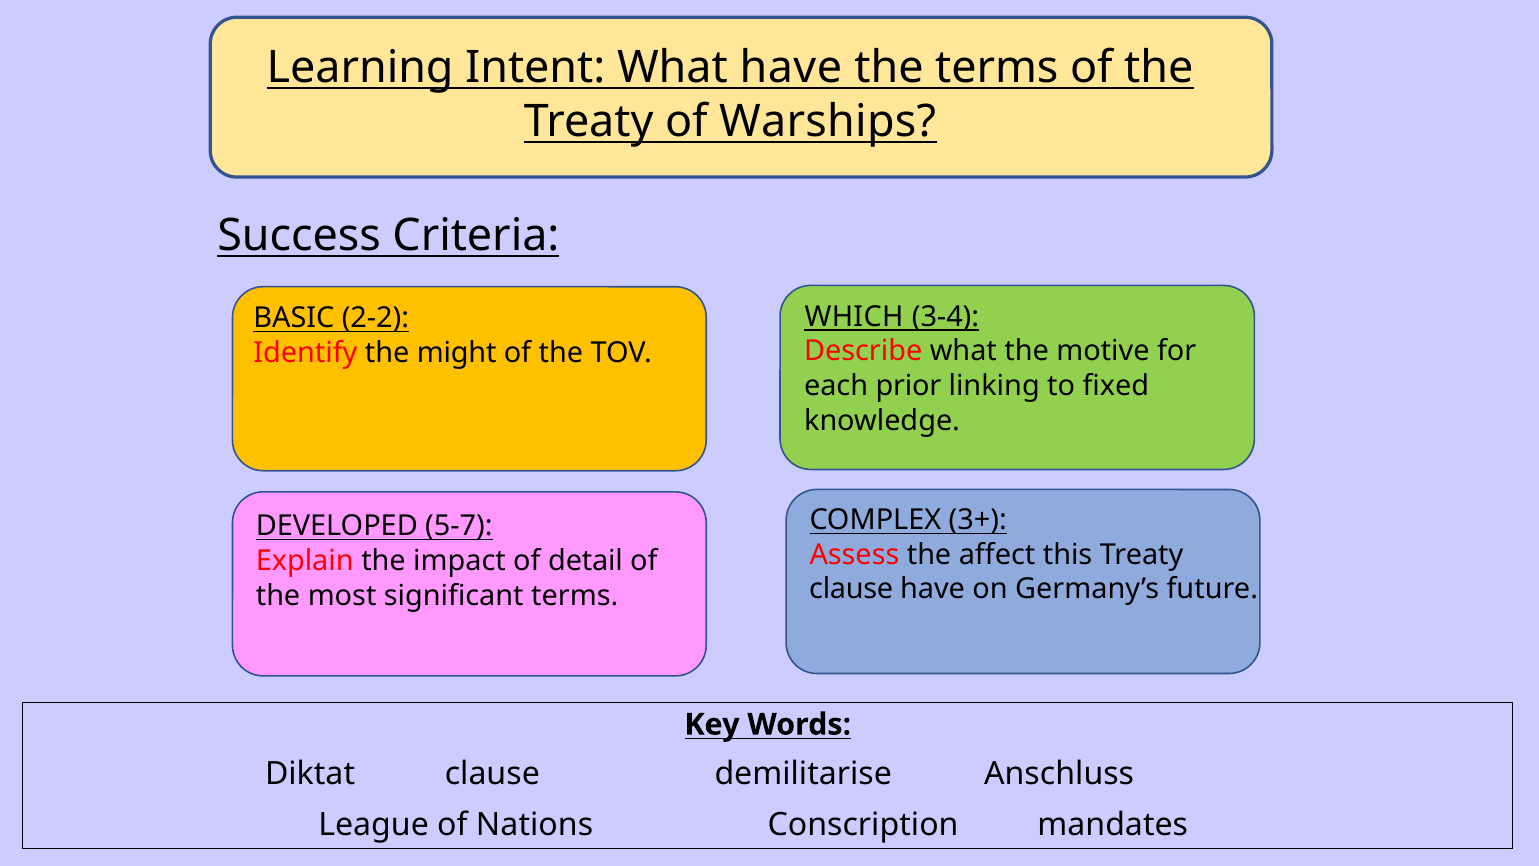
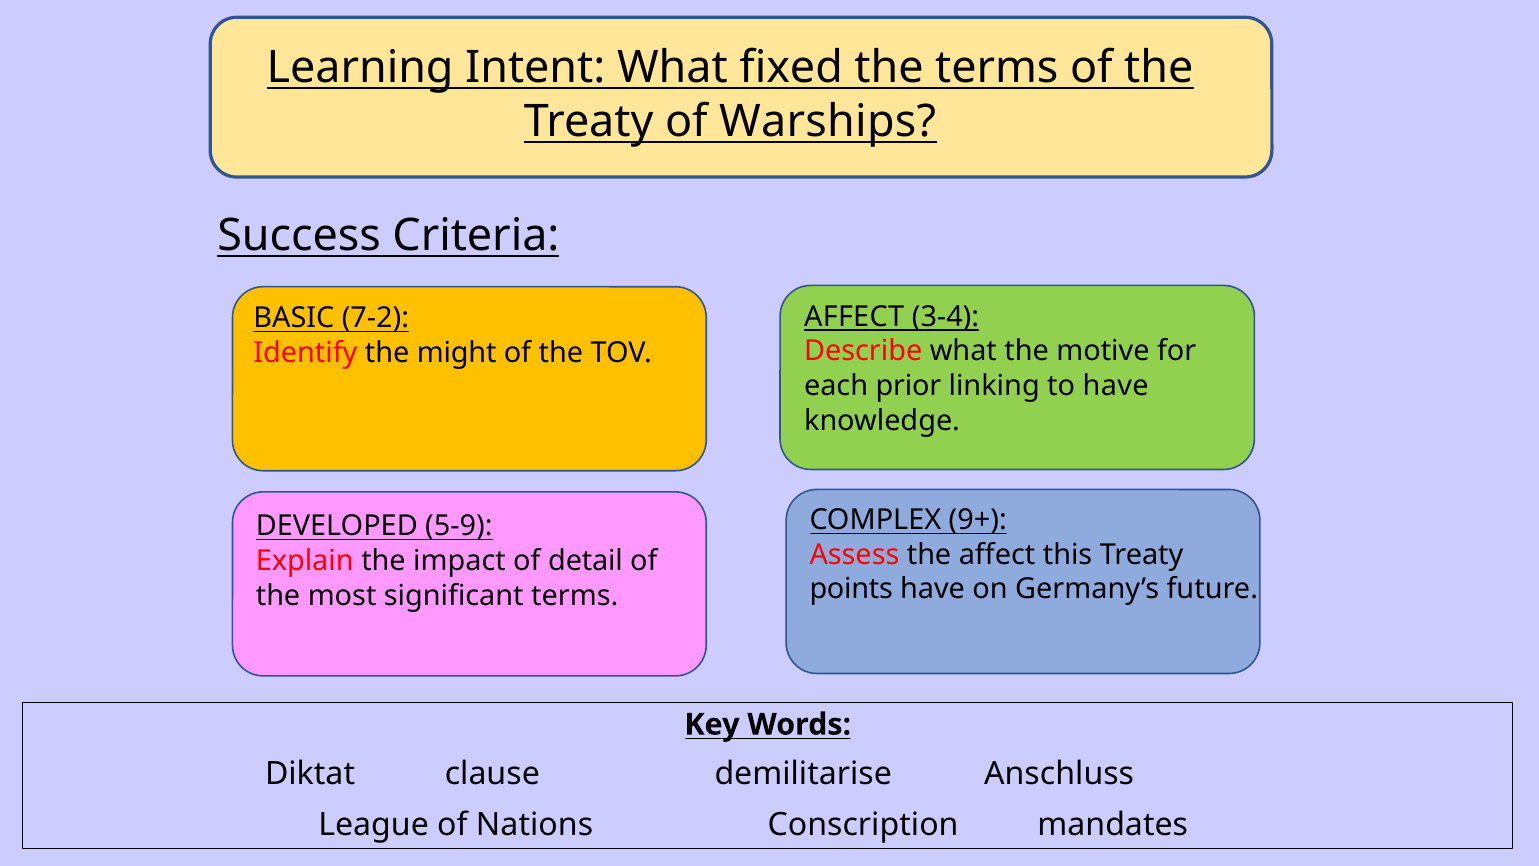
What have: have -> fixed (791, 67)
WHICH: WHICH -> AFFECT (854, 317)
2-2: 2-2 -> 7-2 (375, 318)
to fixed: fixed -> have (1116, 386)
3+: 3+ -> 9+ (978, 520)
5-7: 5-7 -> 5-9 (459, 526)
clause: clause -> points (851, 589)
